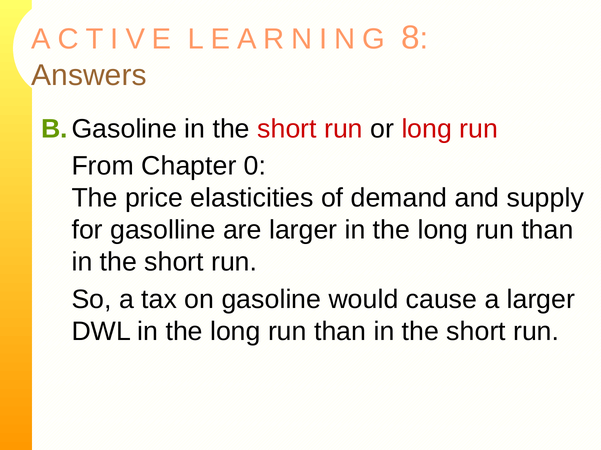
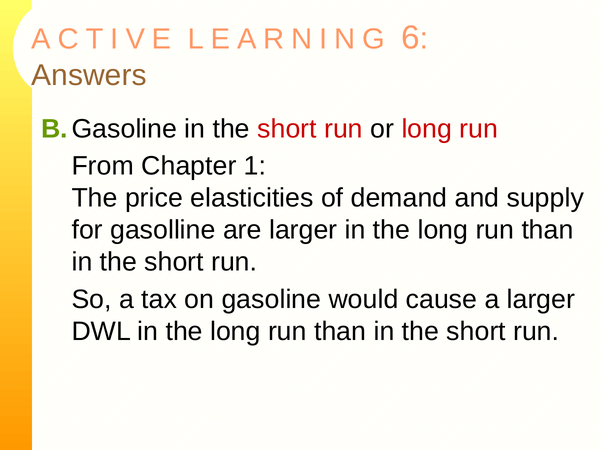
8: 8 -> 6 (411, 38)
0: 0 -> 1 (255, 166)
